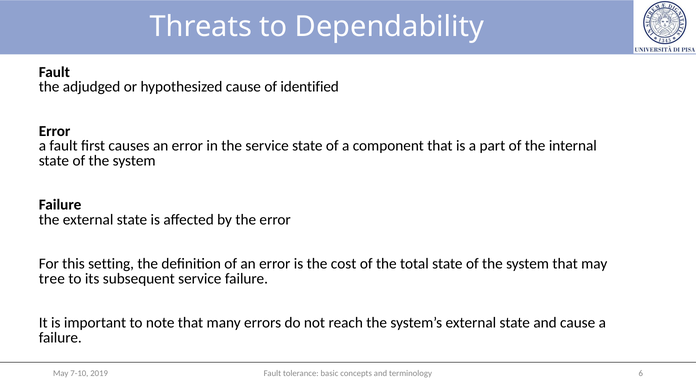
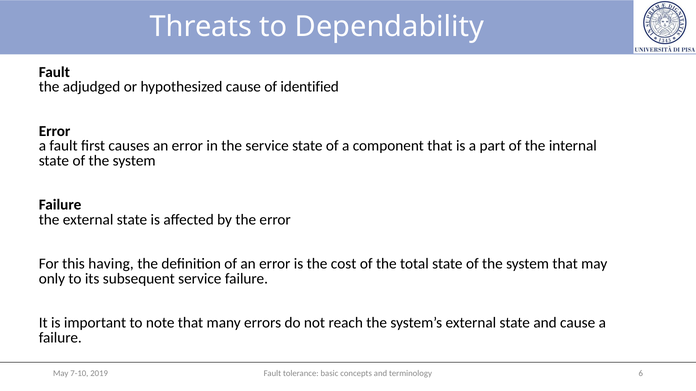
setting: setting -> having (111, 264)
tree: tree -> only (52, 279)
